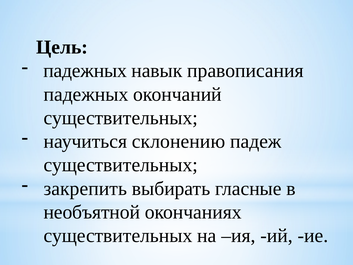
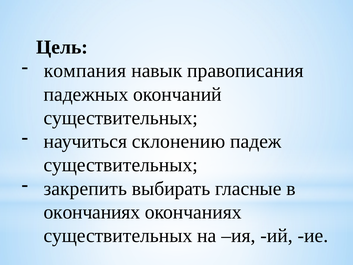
падежных: падежных -> компания (85, 71)
необъятной: необъятной -> окончаниях (92, 212)
